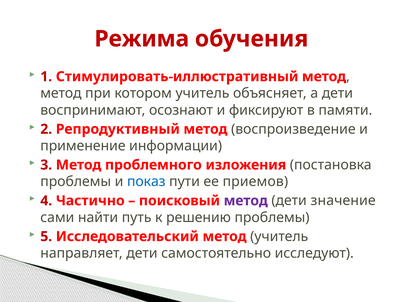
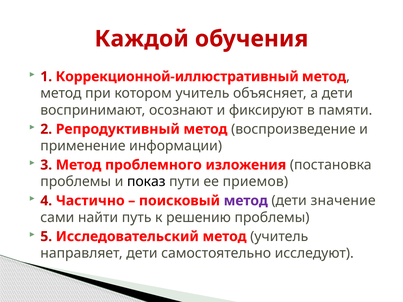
Режима: Режима -> Каждой (142, 39)
Стимулировать-иллюстративный: Стимулировать-иллюстративный -> Коррекционной-иллюстративный (177, 77)
показ colour: blue -> black (146, 182)
